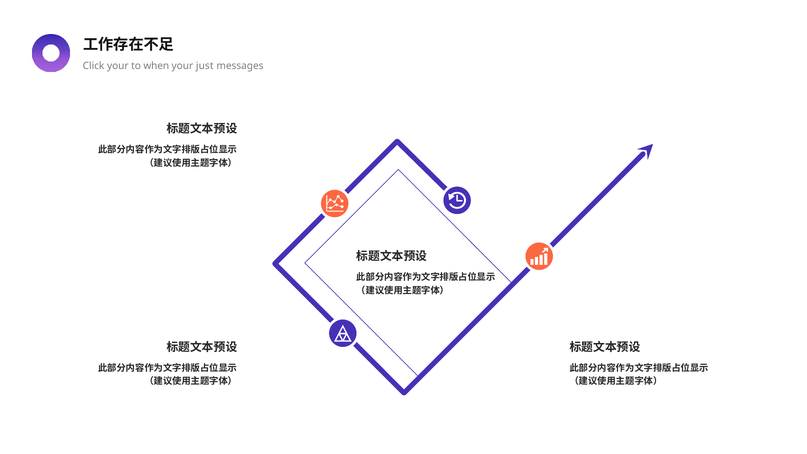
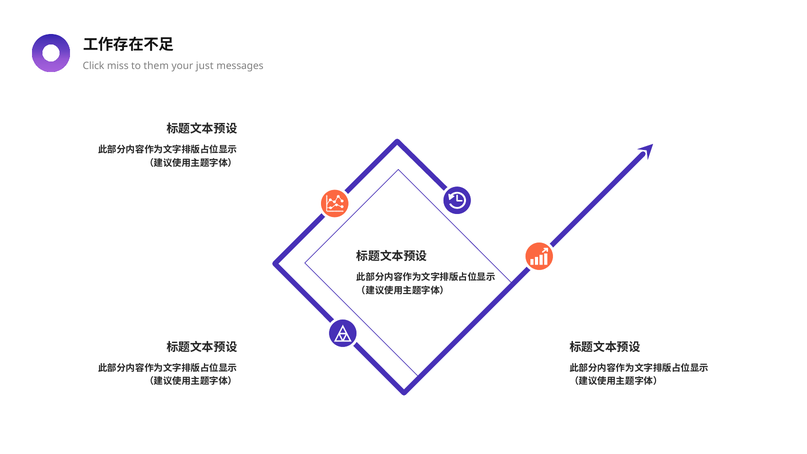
Click your: your -> miss (118, 66)
when: when -> them (156, 66)
